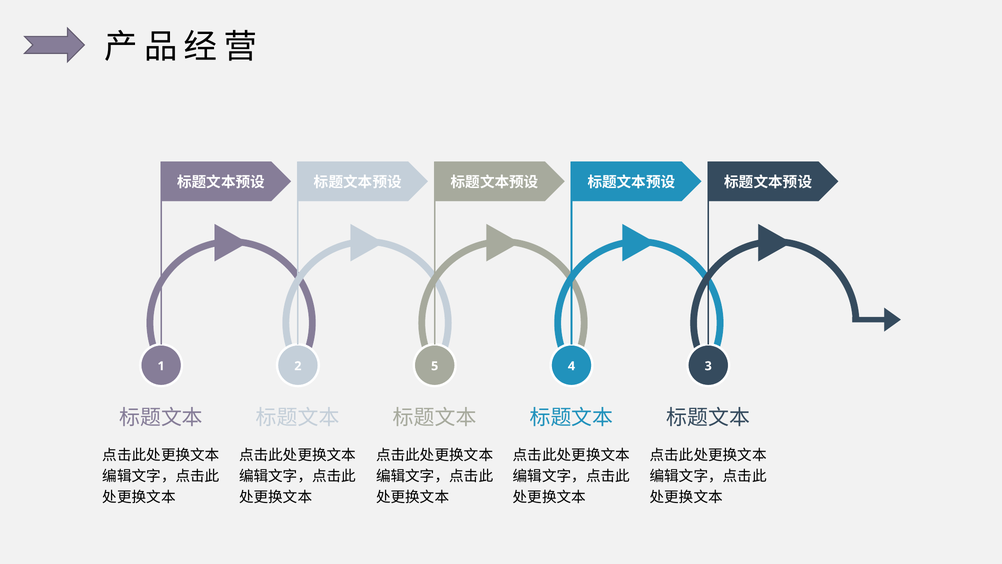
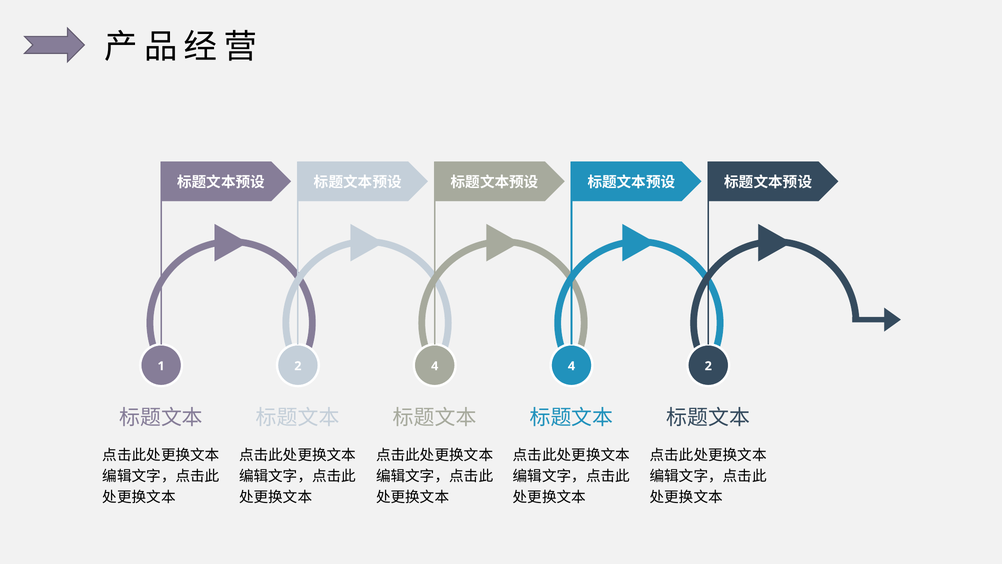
2 5: 5 -> 4 (435, 366)
4 3: 3 -> 2 (708, 366)
